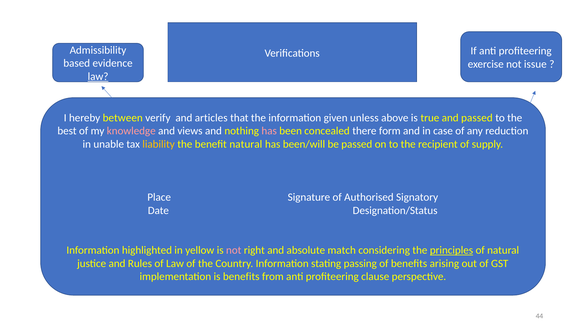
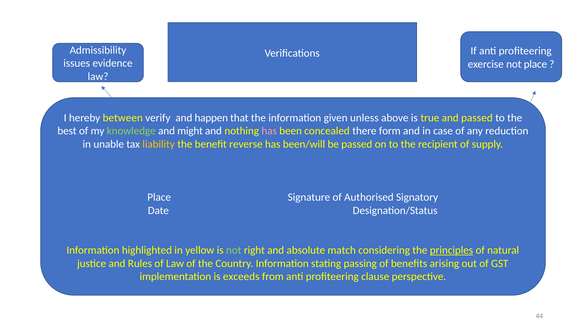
based: based -> issues (77, 63)
not issue: issue -> place (535, 64)
law underline: present -> none (98, 77)
articles: articles -> happen (211, 118)
knowledge colour: pink -> light green (131, 131)
views: views -> might (190, 131)
benefit natural: natural -> reverse (246, 144)
not colour: pink -> light green (234, 250)
is benefits: benefits -> exceeds (241, 276)
